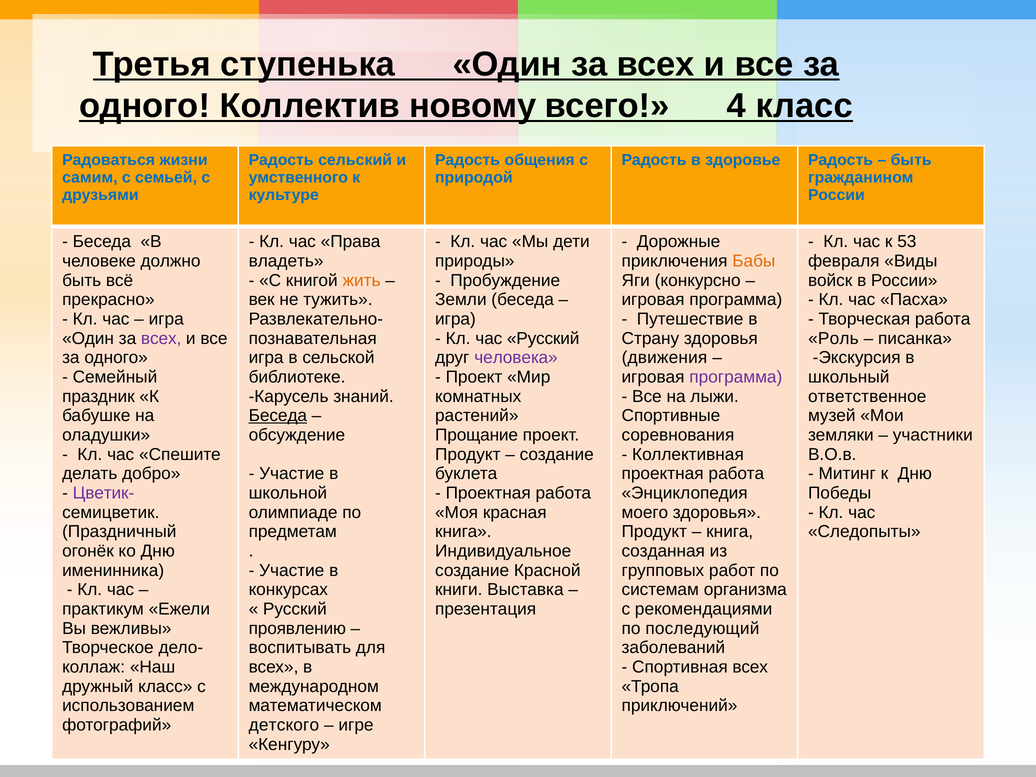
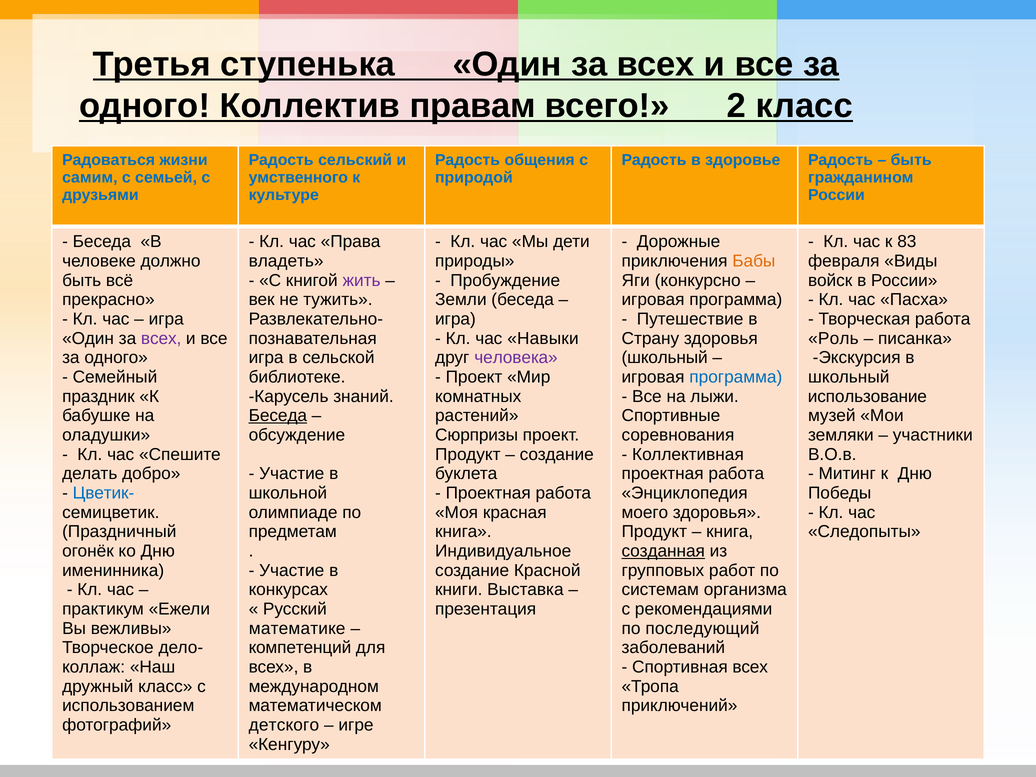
новому: новому -> правам (473, 106)
4: 4 -> 2 (737, 106)
53: 53 -> 83 (907, 242)
жить colour: orange -> purple (362, 280)
час Русский: Русский -> Навыки (543, 338)
движения: движения -> школьный (665, 358)
программа colour: purple -> blue (736, 377)
ответственное: ответственное -> использование (867, 396)
Прощание: Прощание -> Сюрпризы (477, 435)
Цветик- colour: purple -> blue (103, 493)
созданная underline: none -> present (663, 551)
проявлению: проявлению -> математике (297, 628)
воспитывать: воспитывать -> компетенций (300, 648)
